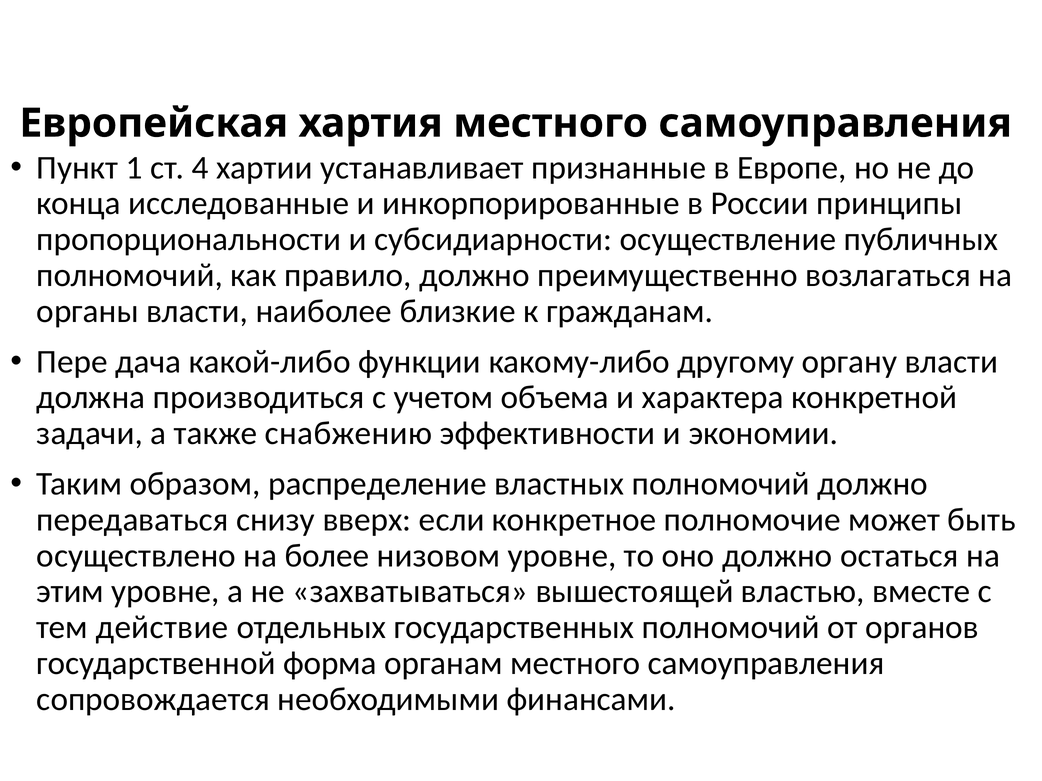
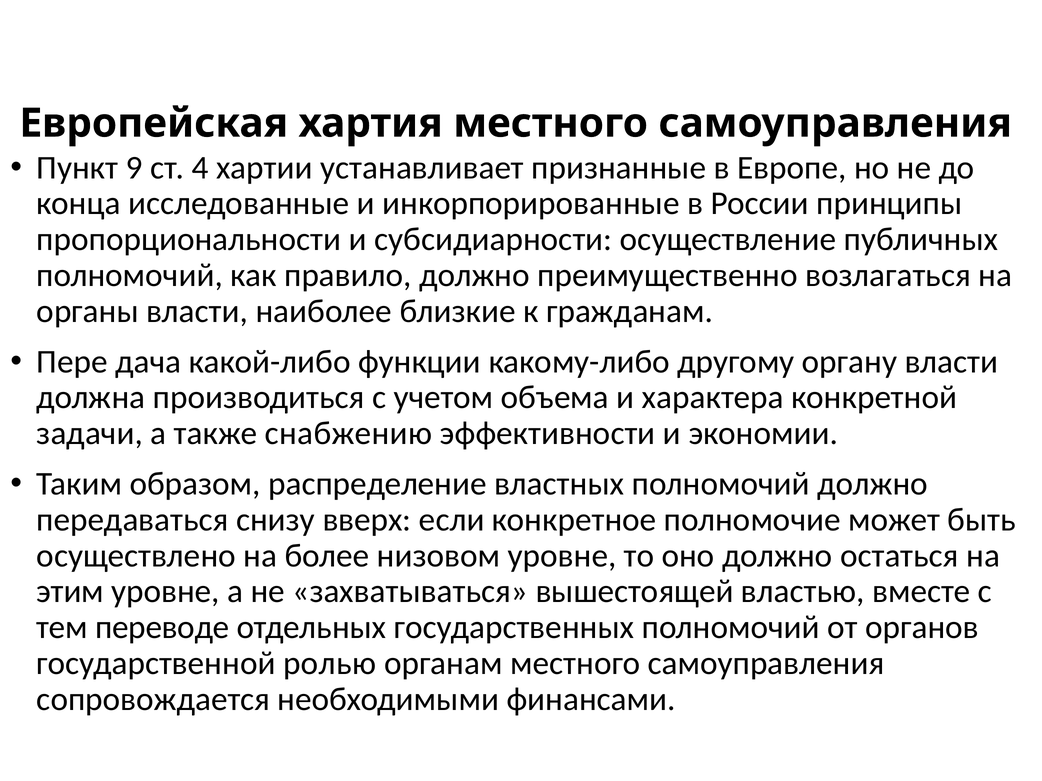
1: 1 -> 9 (134, 168)
действие: действие -> переводе (162, 628)
форма: форма -> ролью (330, 664)
